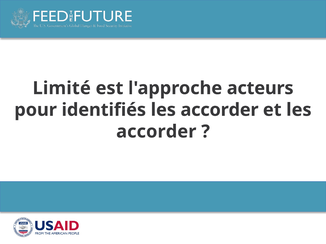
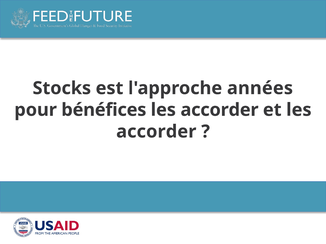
Limité: Limité -> Stocks (62, 88)
acteurs: acteurs -> années (260, 88)
identifiés: identifiés -> bénéfices (104, 110)
